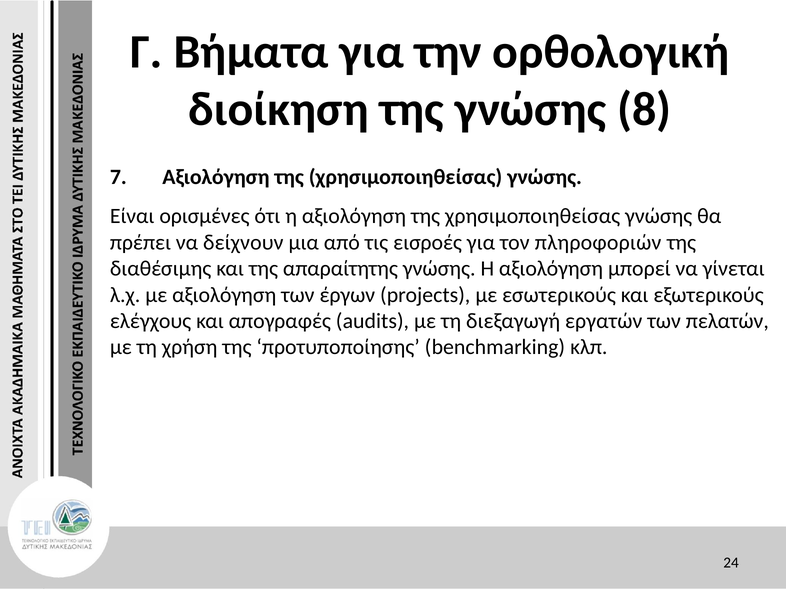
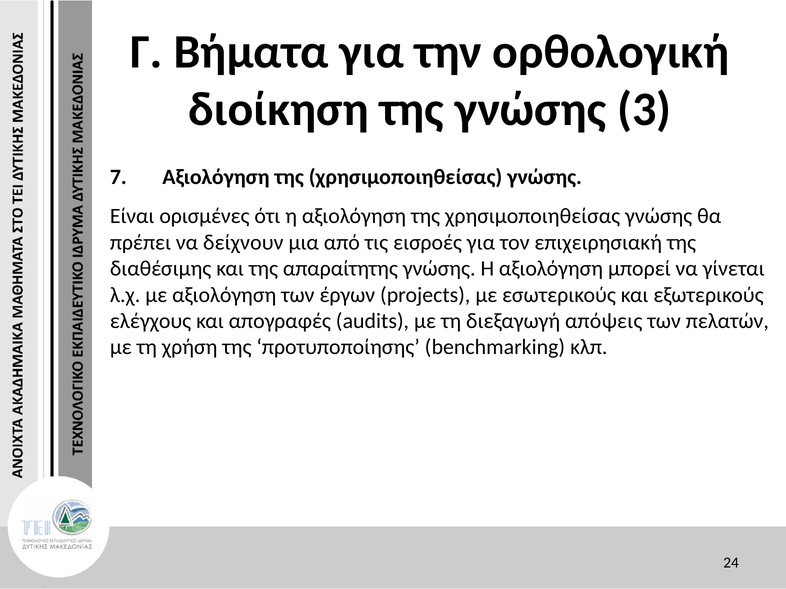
8: 8 -> 3 (644, 110)
πληροφοριών: πληροφοριών -> επιχειρησιακή (598, 243)
εργατών: εργατών -> απόψεις (604, 321)
